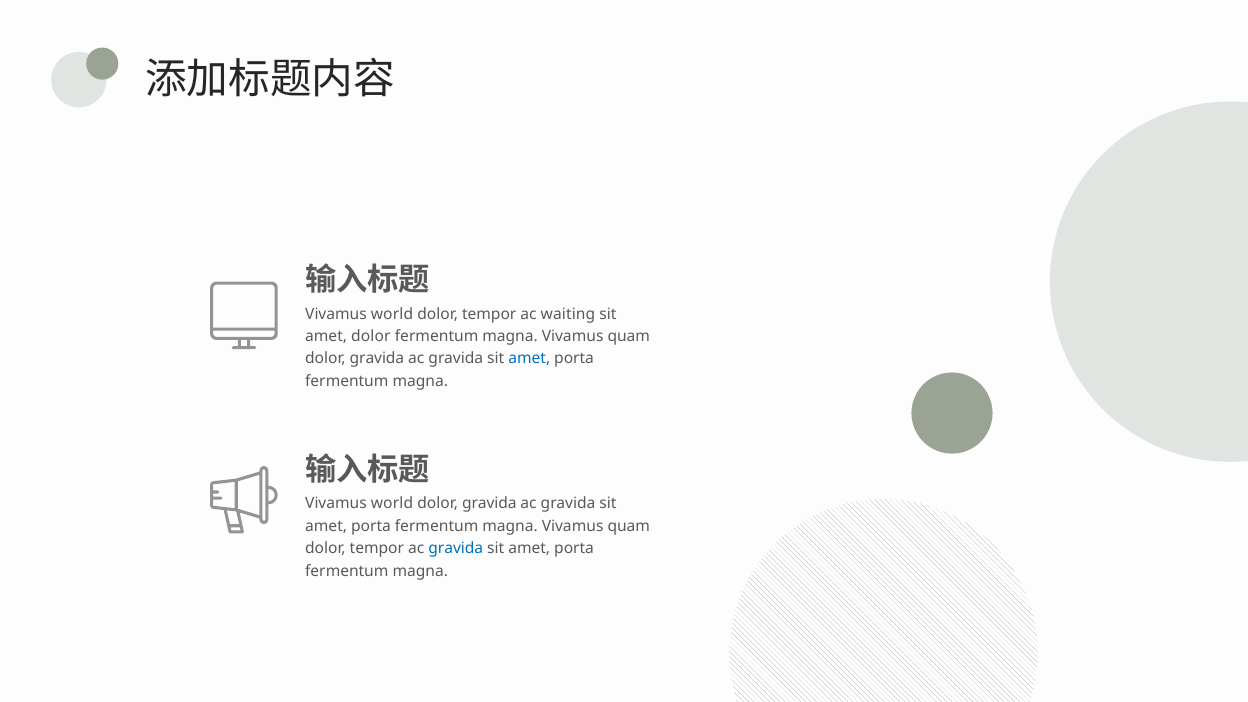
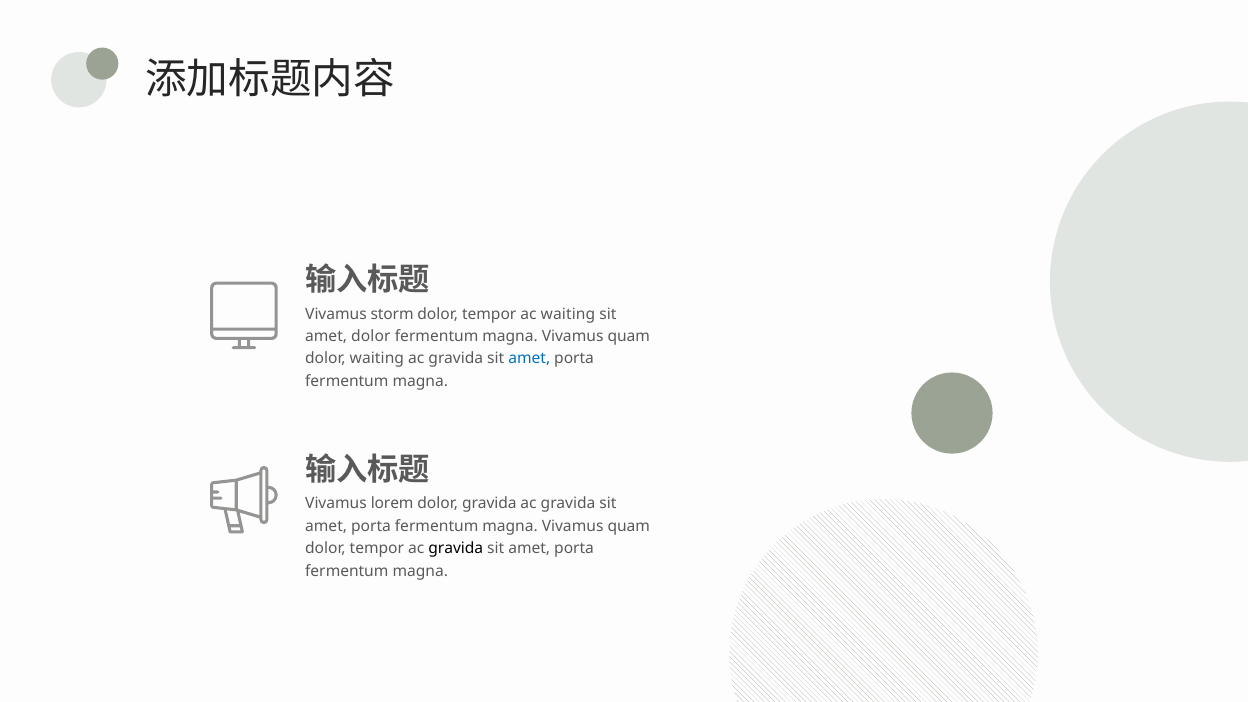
world: world -> storm (392, 314)
gravida: gravida -> waiting (377, 359)
world: world -> lorem (392, 504)
gravida colour: blue -> black (456, 549)
